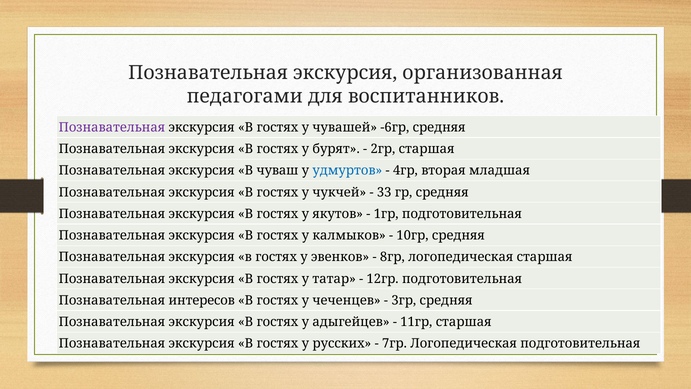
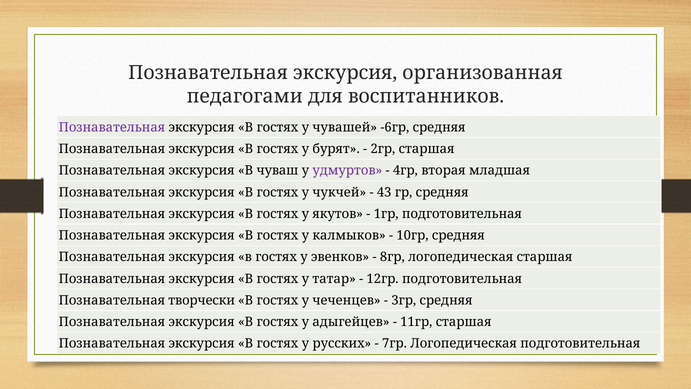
удмуртов colour: blue -> purple (347, 171)
33: 33 -> 43 (384, 192)
интересов: интересов -> творчески (202, 300)
